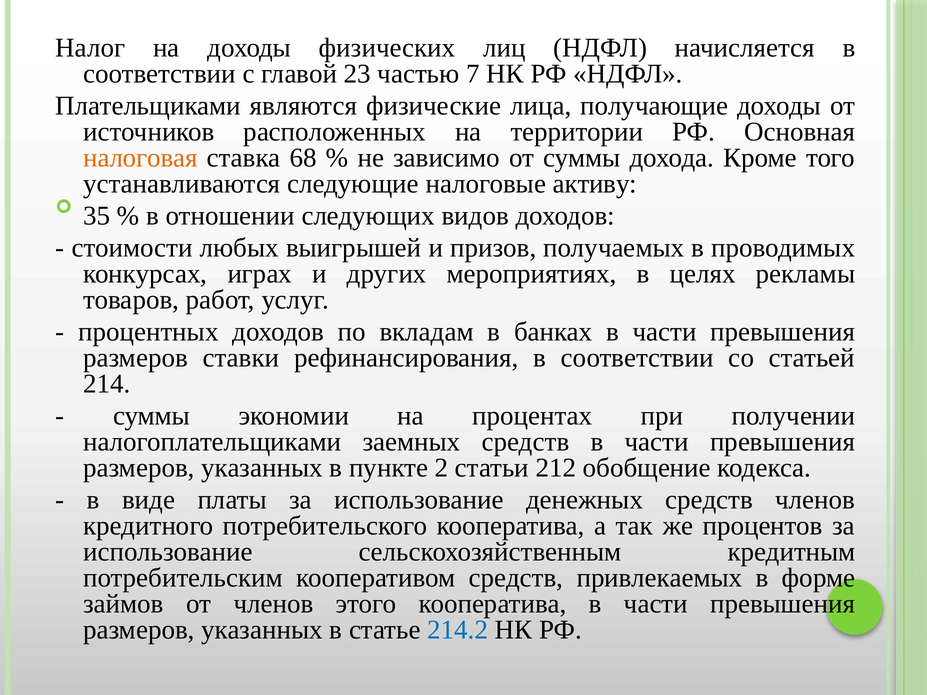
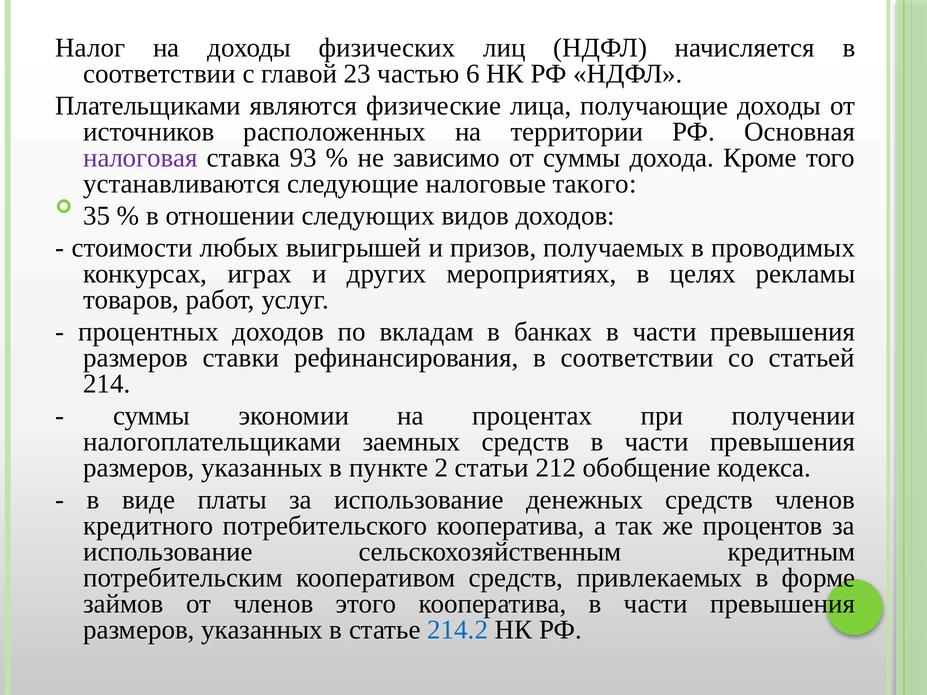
7: 7 -> 6 (473, 74)
налоговая colour: orange -> purple (141, 158)
68: 68 -> 93 (303, 158)
активу: активу -> такого (595, 184)
